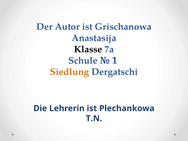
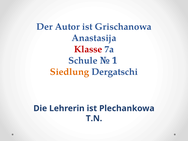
Klasse colour: black -> red (88, 49)
